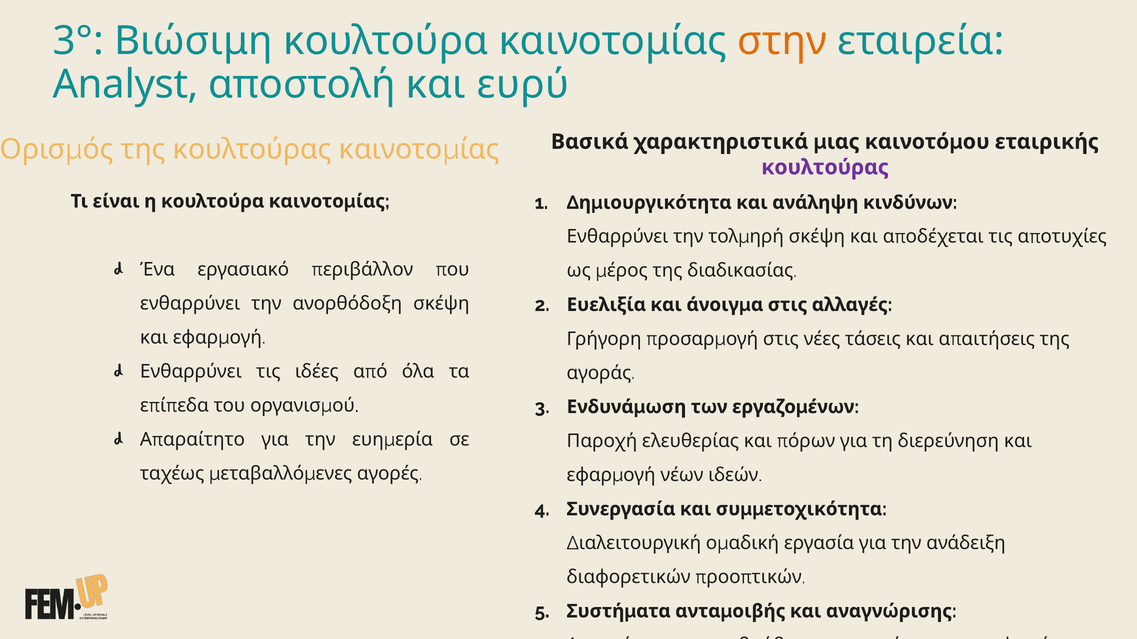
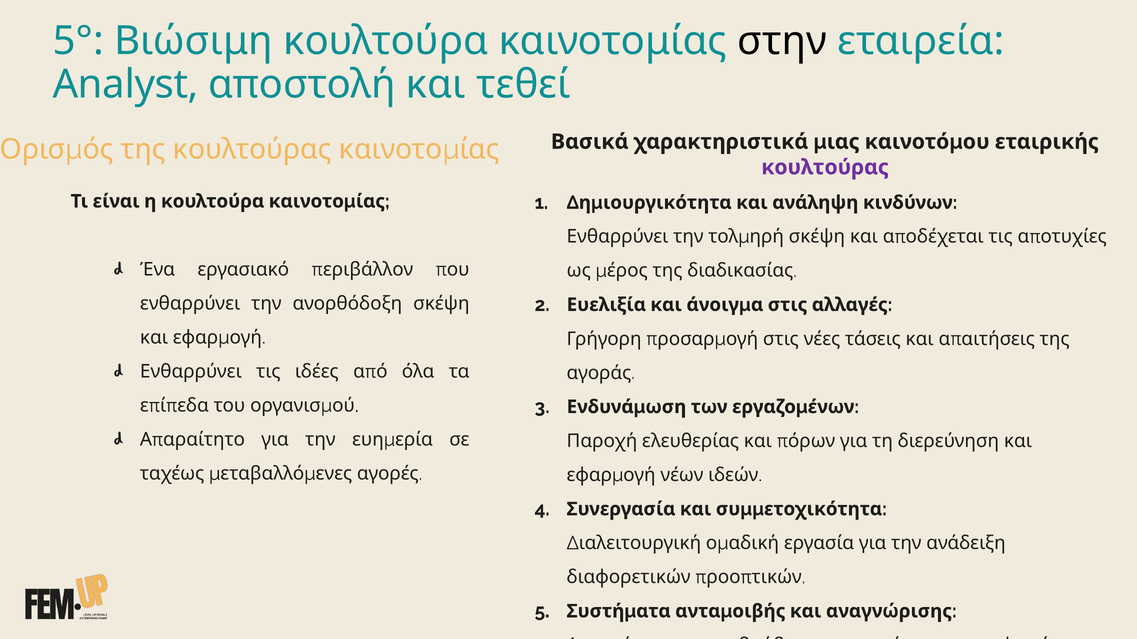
3°: 3° -> 5° (78, 41)
στην colour: orange -> black (782, 41)
ευρύ: ευρύ -> τεθεί (523, 84)
